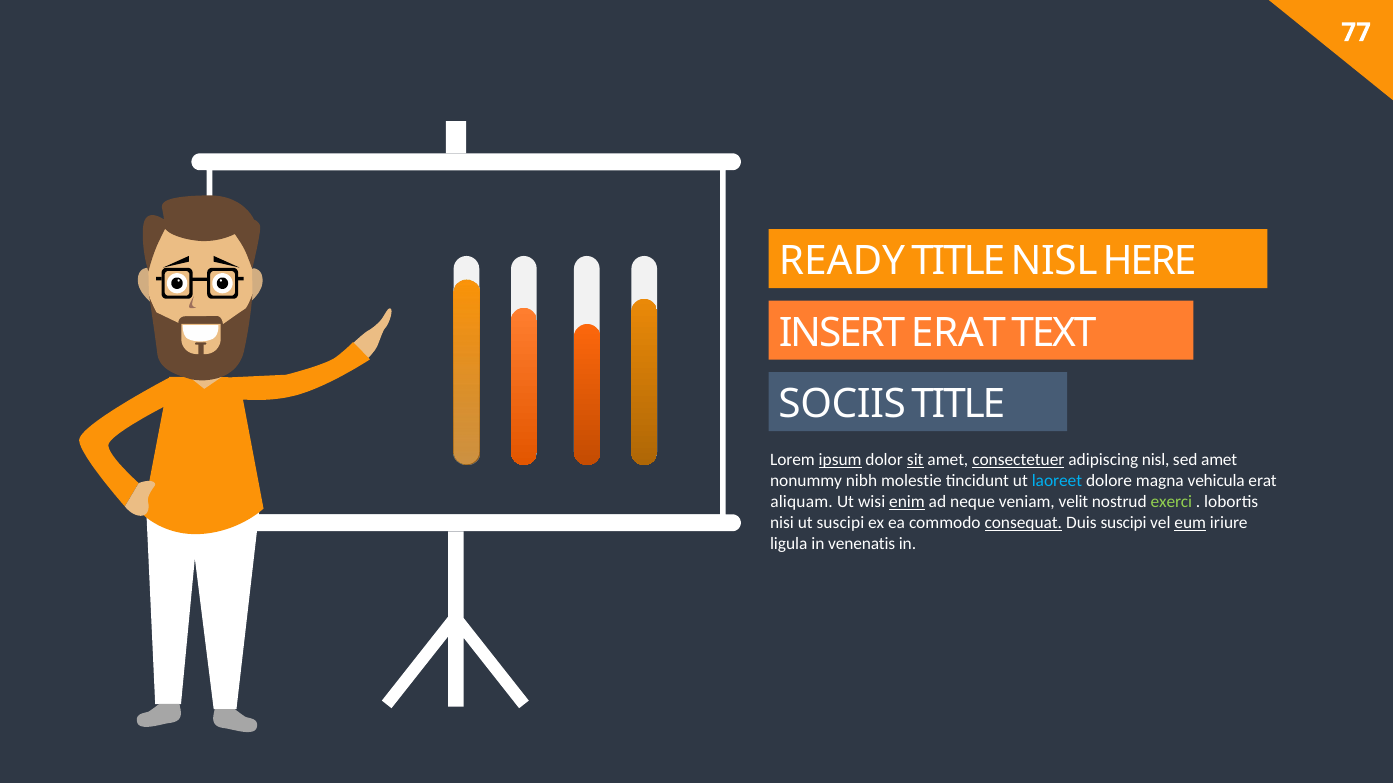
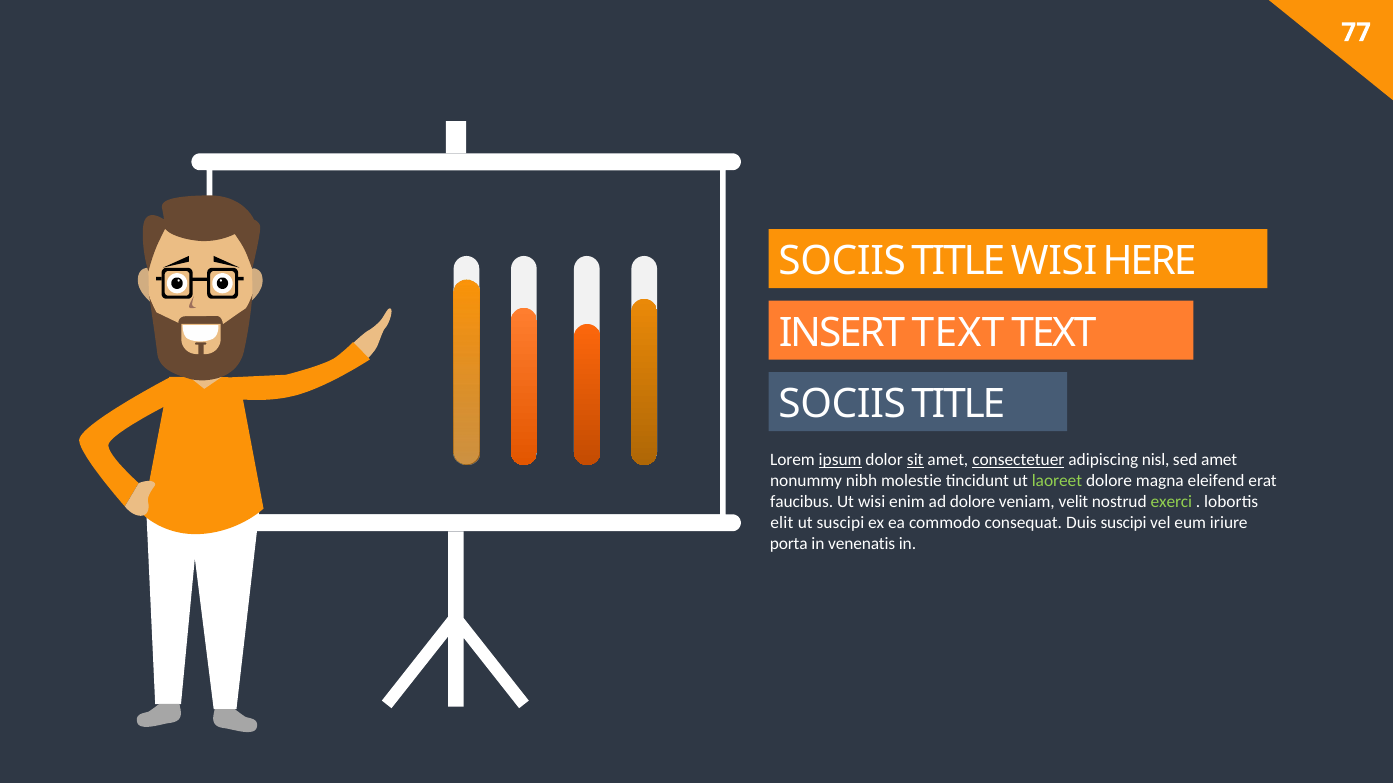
READY: READY -> SOCIIS (842, 262)
TITLE NISL: NISL -> WISI (1054, 262)
INSERT ERAT: ERAT -> TEXT (958, 333)
laoreet colour: light blue -> light green (1057, 481)
vehicula: vehicula -> eleifend (1216, 481)
aliquam: aliquam -> faucibus (802, 502)
enim underline: present -> none (907, 502)
ad neque: neque -> dolore (973, 502)
nisi: nisi -> elit (782, 523)
consequat underline: present -> none (1023, 523)
eum underline: present -> none (1190, 523)
ligula: ligula -> porta (789, 544)
